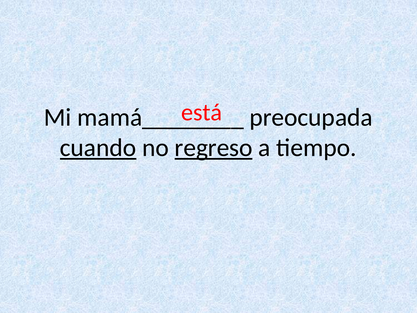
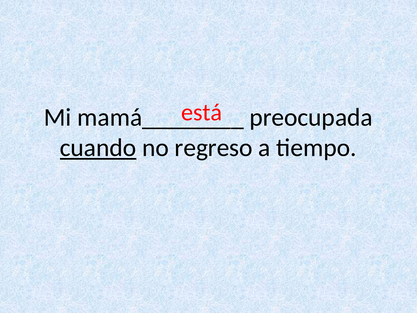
regreso underline: present -> none (214, 148)
